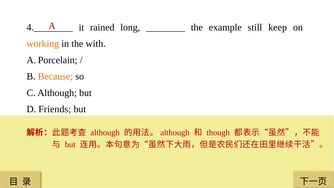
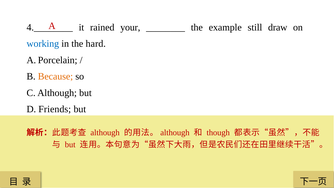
long: long -> your (130, 27)
keep: keep -> draw (278, 27)
working colour: orange -> blue (43, 44)
with: with -> hard (96, 44)
